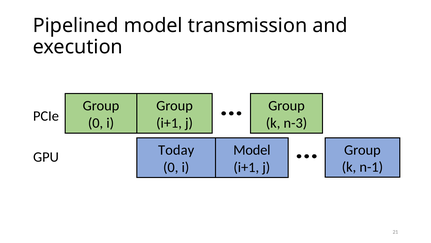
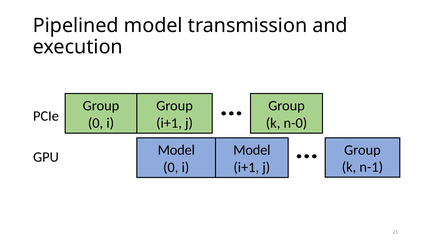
n-3: n-3 -> n-0 (295, 123)
GPU Today: Today -> Model (176, 150)
